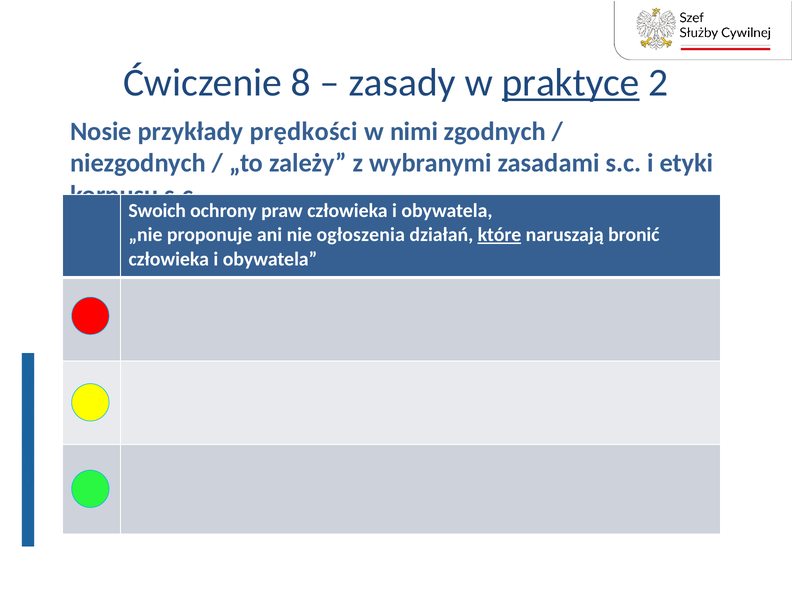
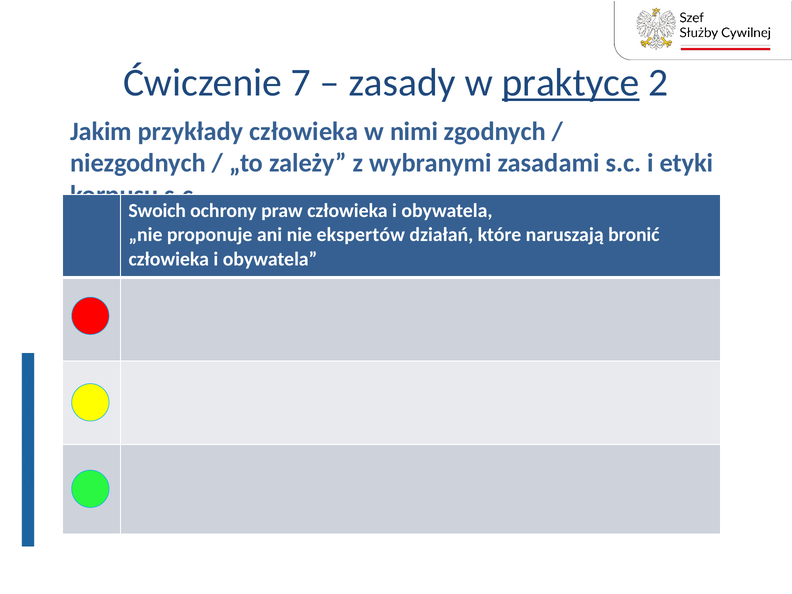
8: 8 -> 7 (301, 83)
Nosie: Nosie -> Jakim (101, 131)
przykłady prędkości: prędkości -> człowieka (304, 131)
ogłoszenia: ogłoszenia -> ekspertów (361, 235)
które underline: present -> none (500, 235)
